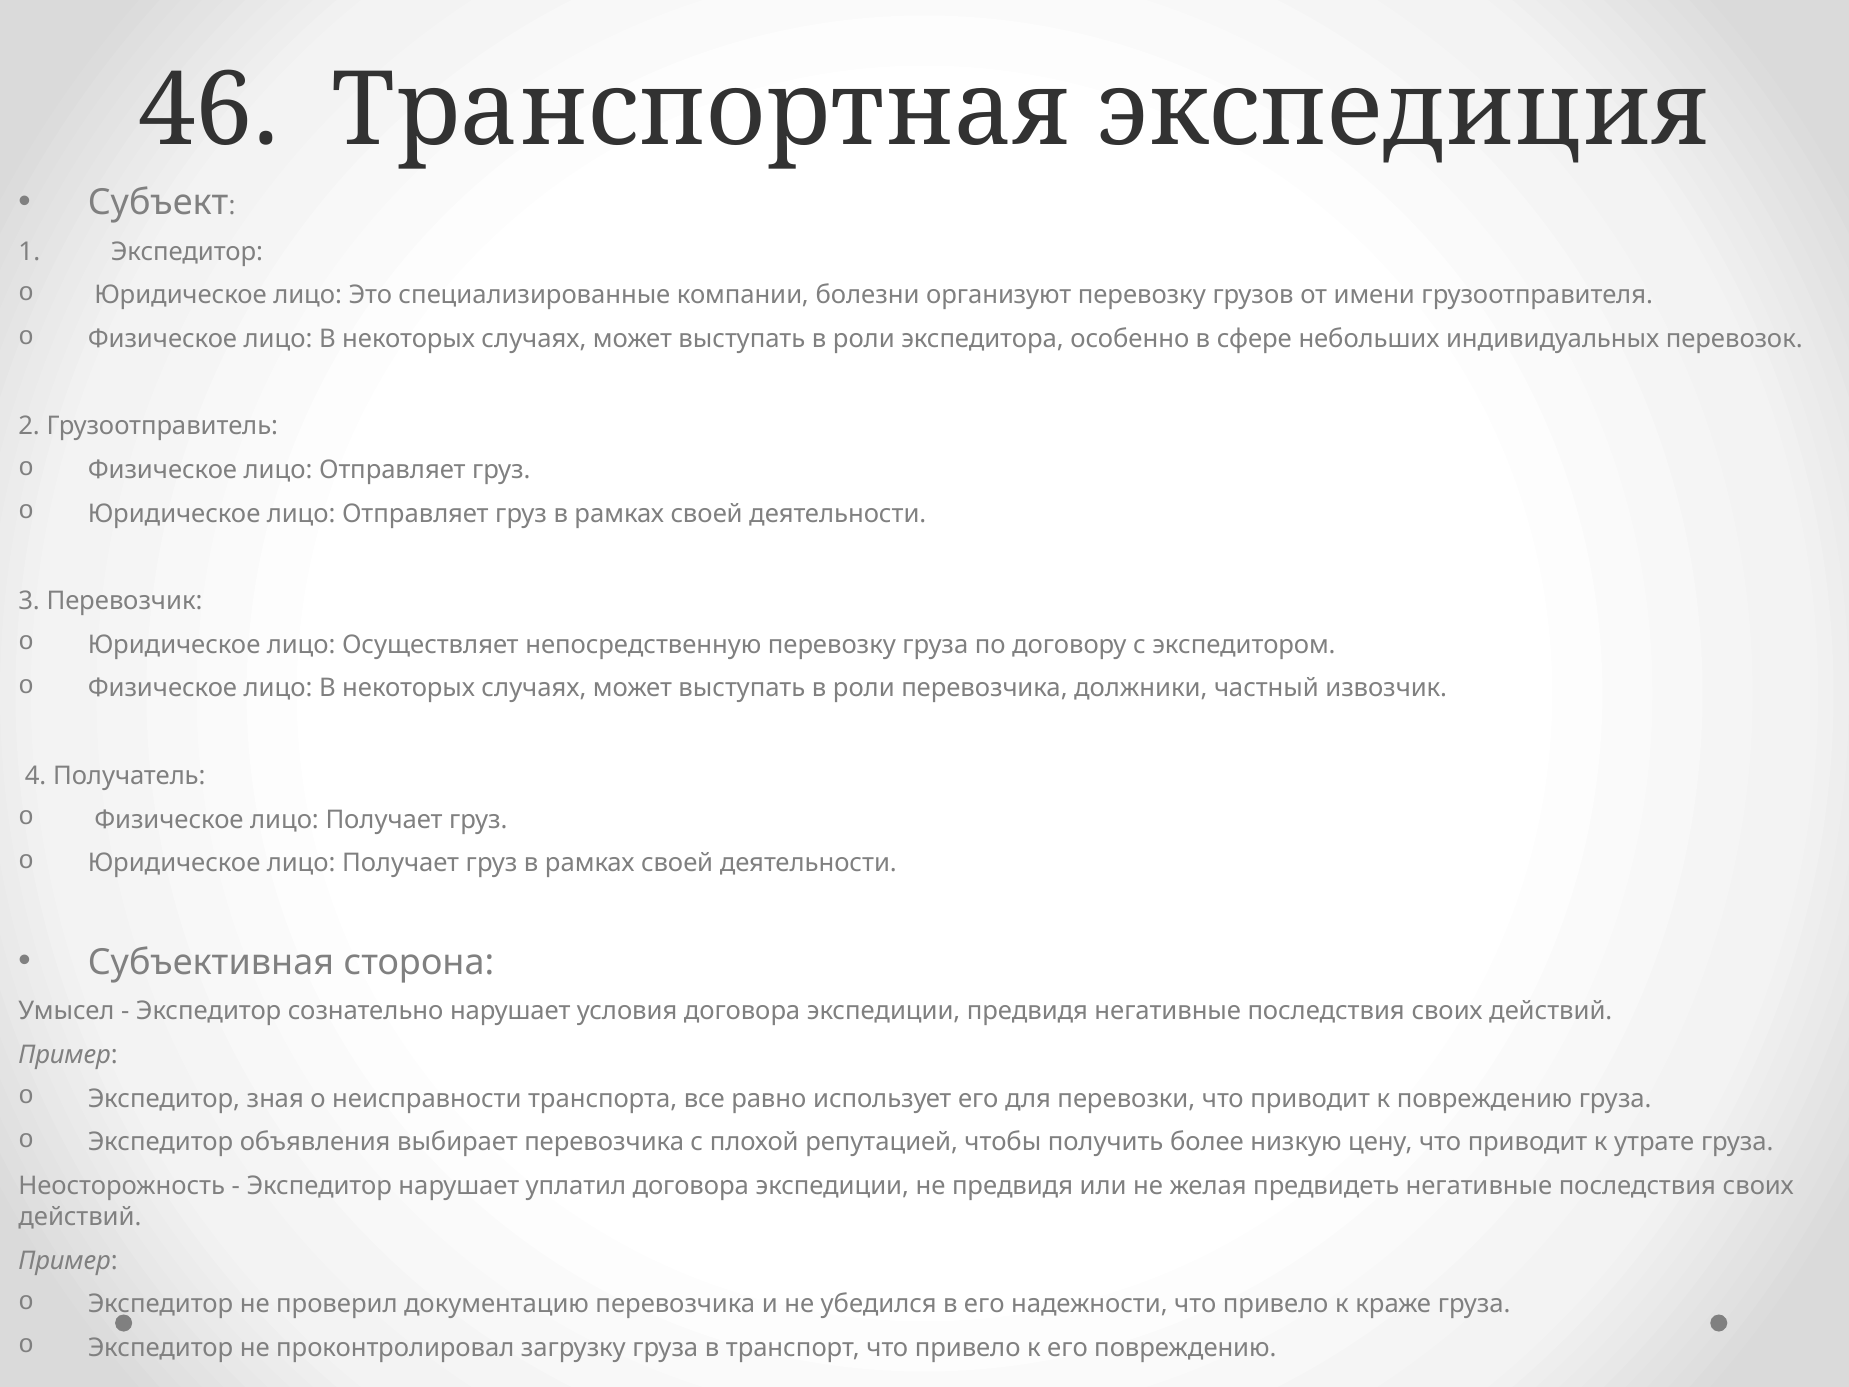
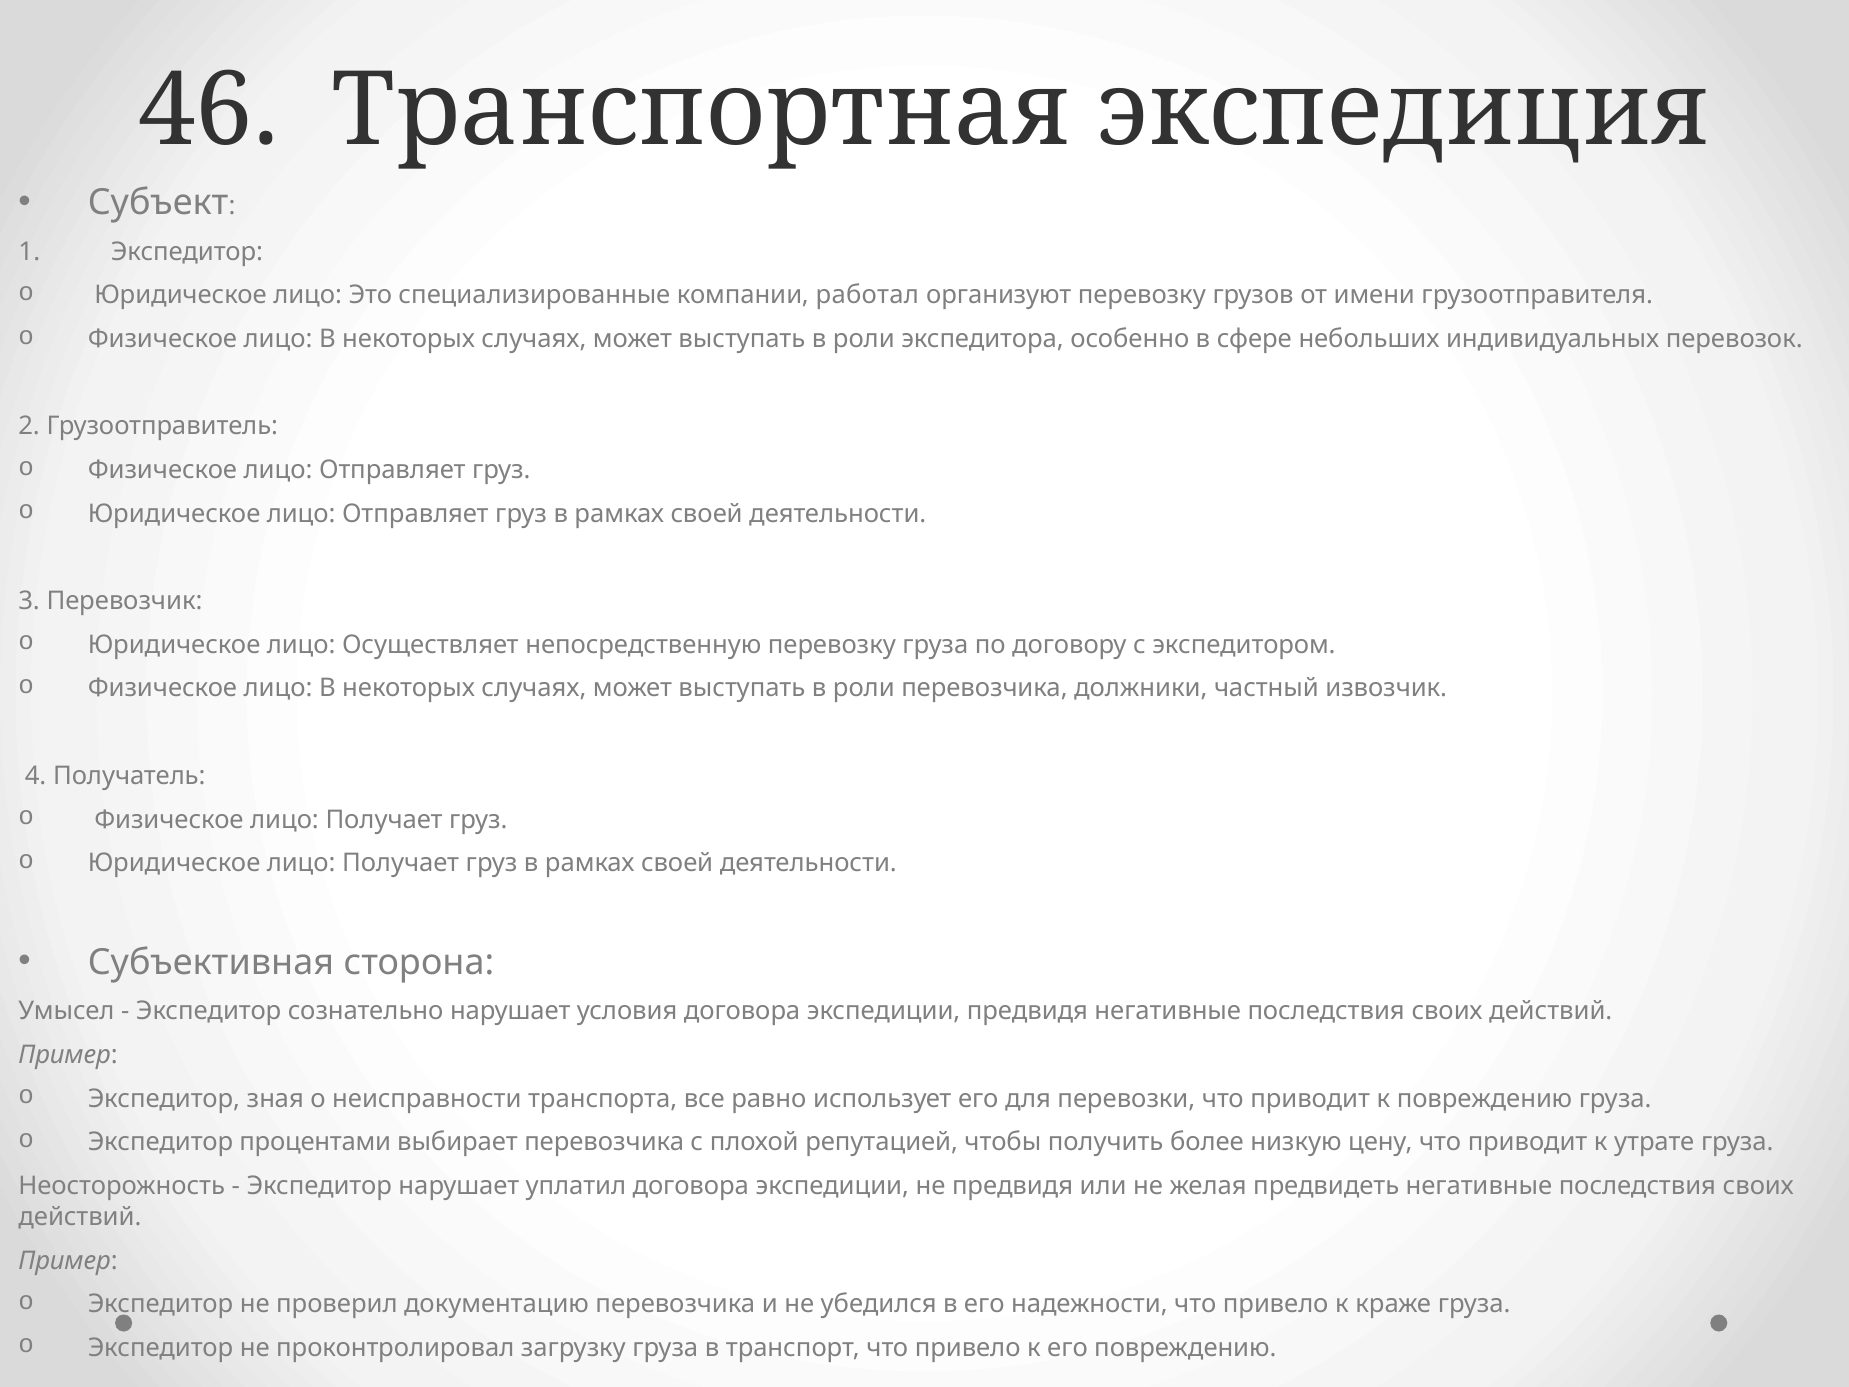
болезни: болезни -> работал (867, 295)
объявления: объявления -> процентами (315, 1142)
